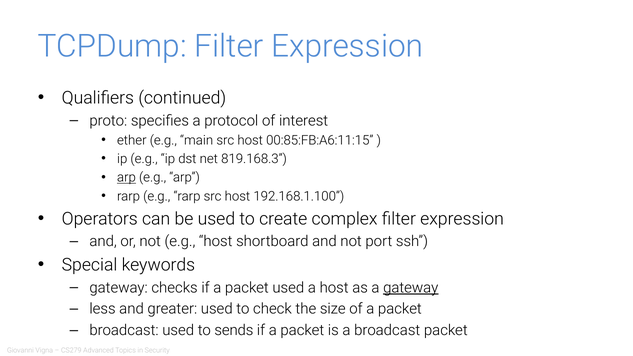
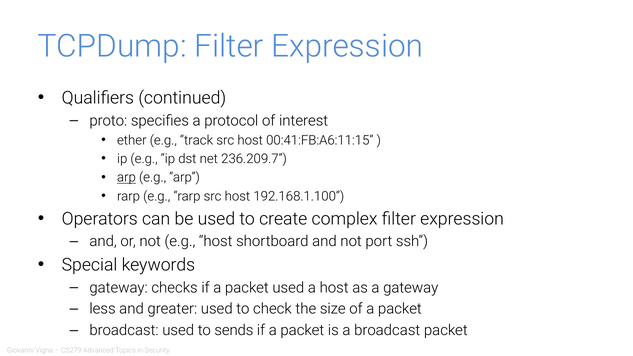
main: main -> track (197, 140)
00:85:FB:A6:11:15: 00:85:FB:A6:11:15 -> 00:41:FB:A6:11:15 (320, 140)
819.168.3: 819.168.3 -> 236.209.7 (254, 159)
gateway underline: present -> none (411, 288)
